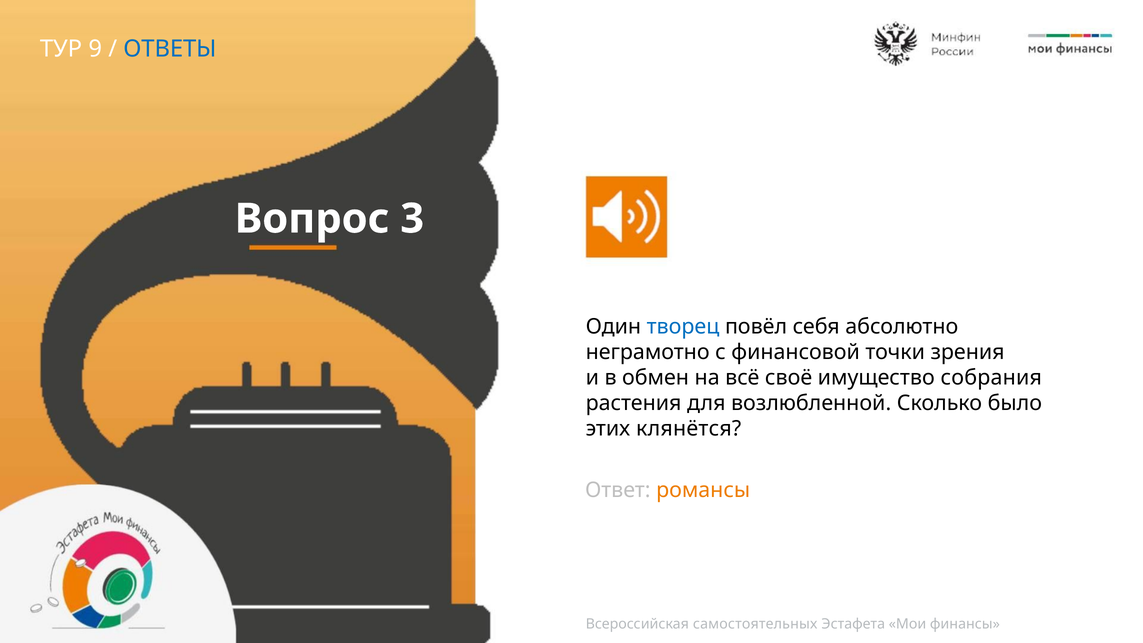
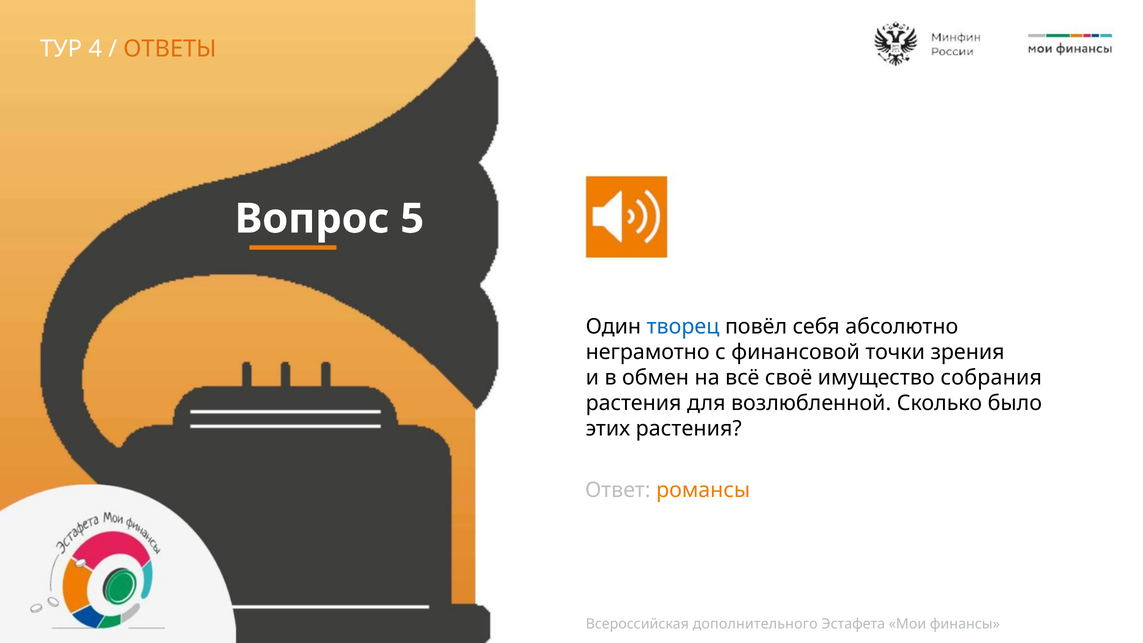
9: 9 -> 4 (95, 49)
ОТВЕТЫ colour: blue -> orange (170, 49)
3: 3 -> 5 (412, 219)
этих клянётся: клянётся -> растения (689, 428)
самостоятельных: самостоятельных -> дополнительного (755, 624)
